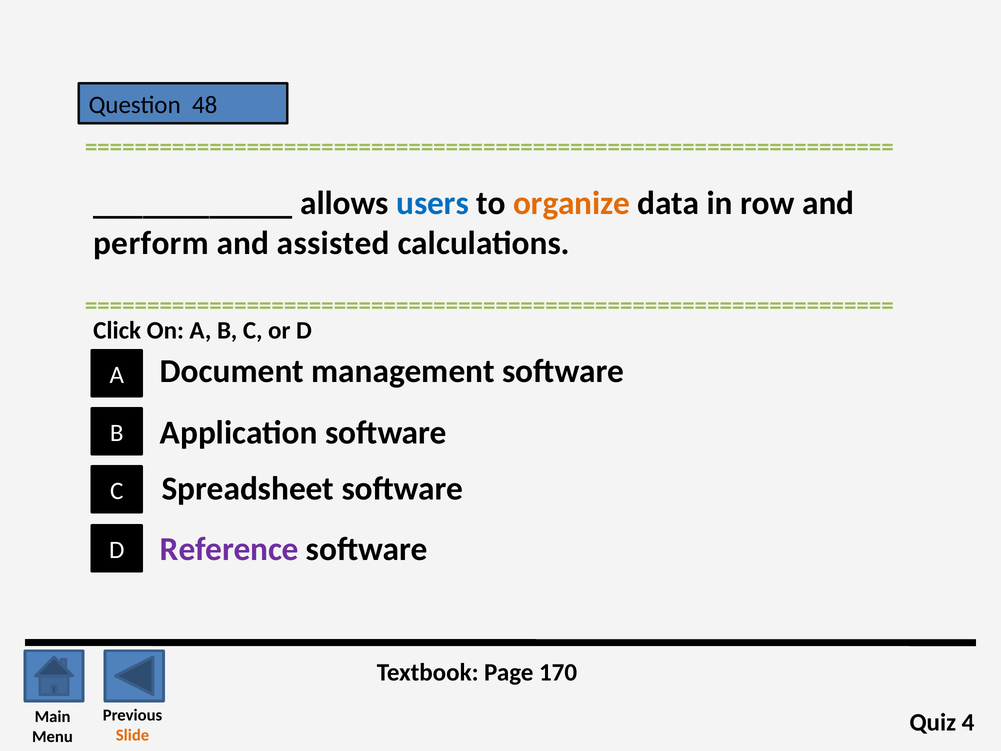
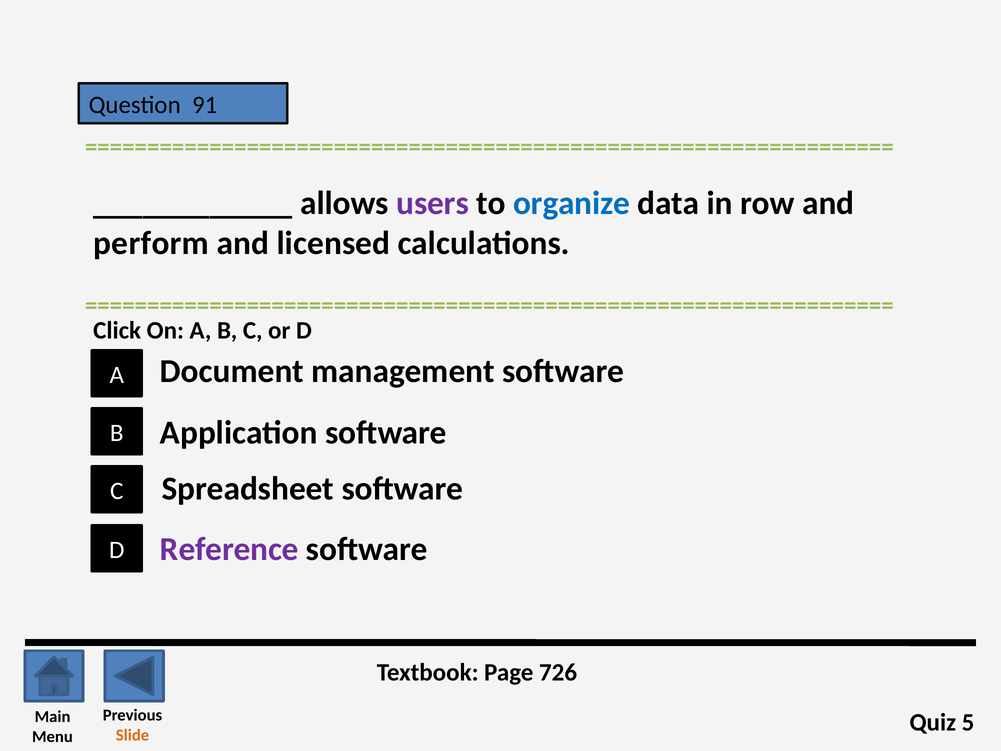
48: 48 -> 91 (205, 105)
users colour: blue -> purple (433, 203)
organize colour: orange -> blue (572, 203)
assisted: assisted -> licensed (333, 243)
170: 170 -> 726 (558, 672)
4: 4 -> 5 (968, 722)
